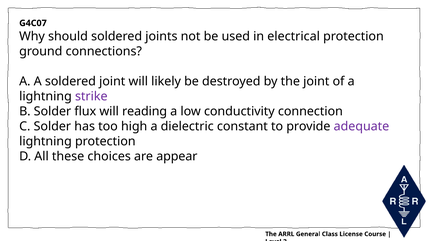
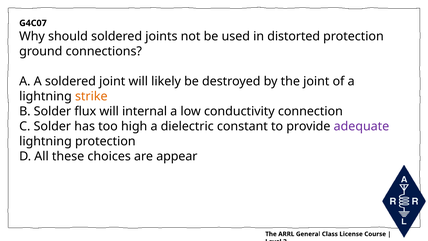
electrical: electrical -> distorted (294, 36)
strike colour: purple -> orange (91, 96)
reading: reading -> internal (145, 111)
